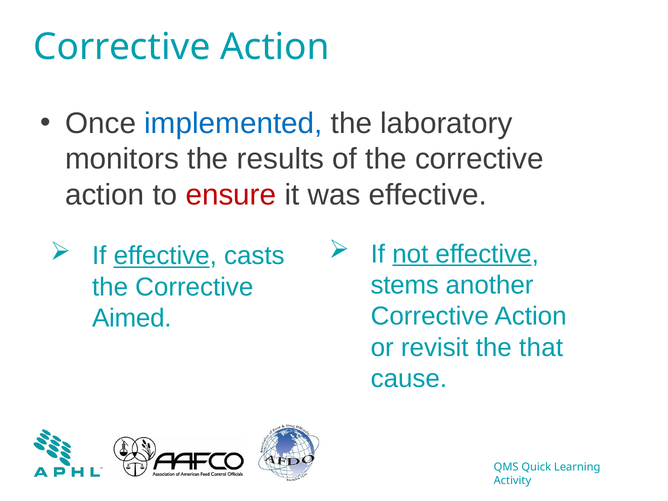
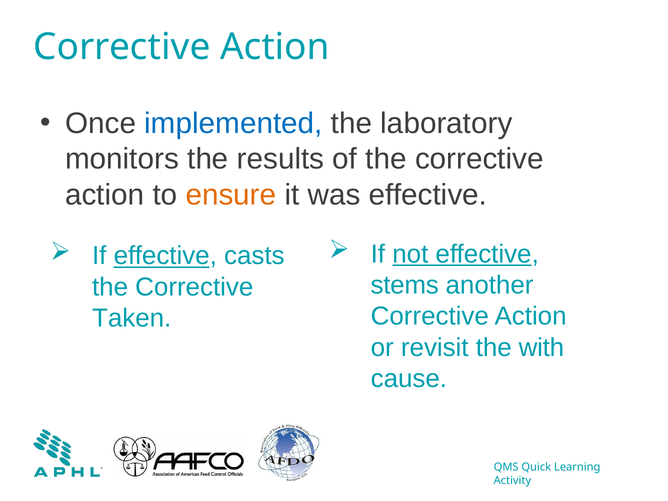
ensure colour: red -> orange (231, 195)
Aimed: Aimed -> Taken (132, 318)
that: that -> with (541, 348)
